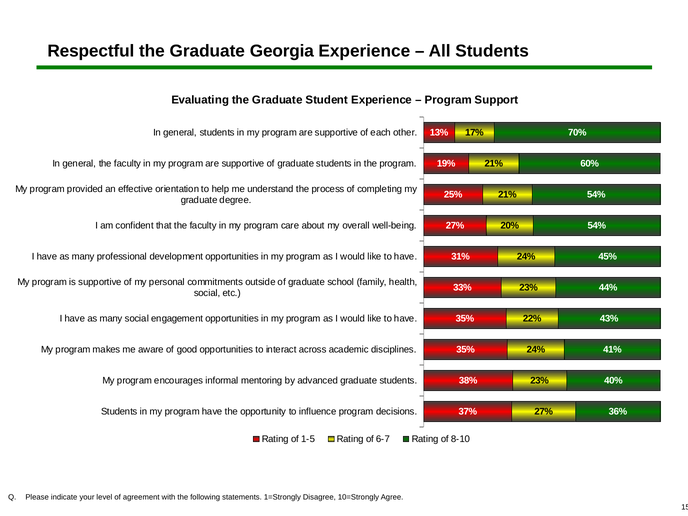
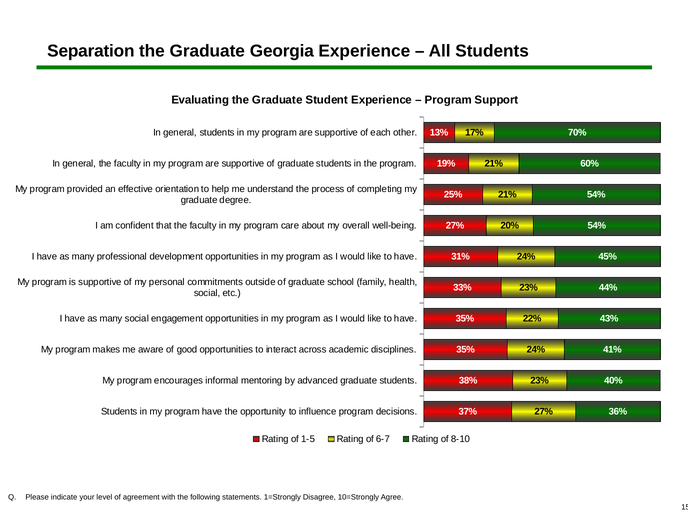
Respectful: Respectful -> Separation (91, 51)
